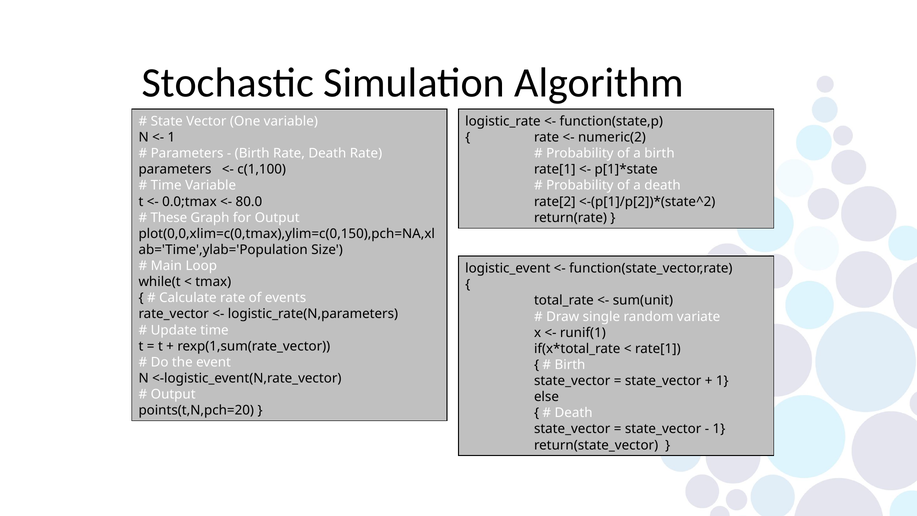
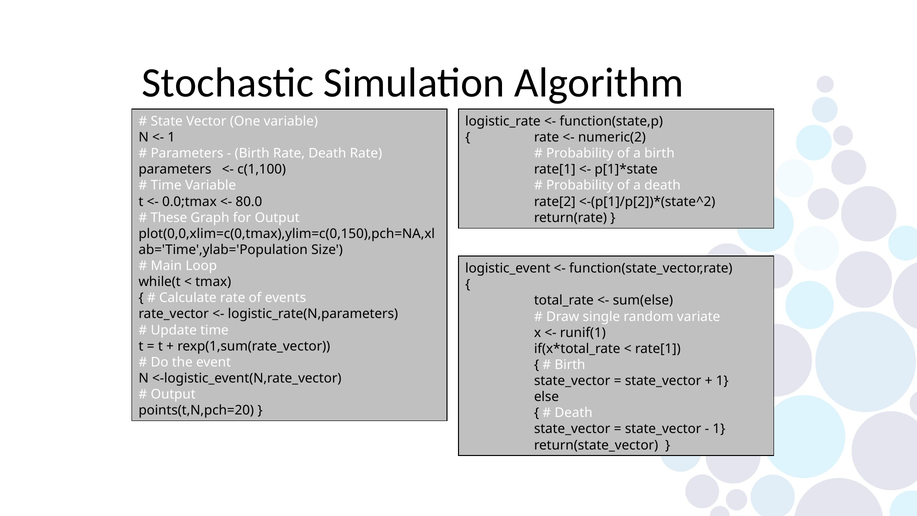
sum(unit: sum(unit -> sum(else (643, 300)
